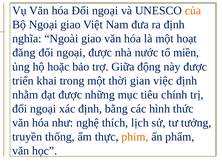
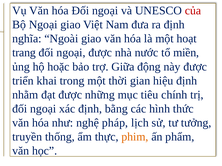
của colour: orange -> red (193, 11)
đăng: đăng -> trang (24, 53)
việc: việc -> hiệu (163, 81)
thích: thích -> pháp (115, 123)
